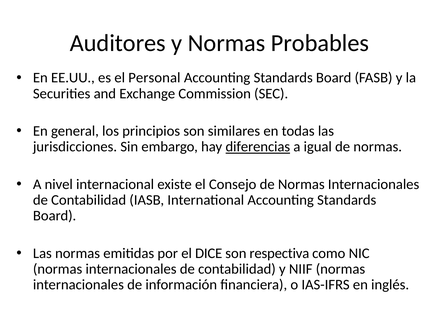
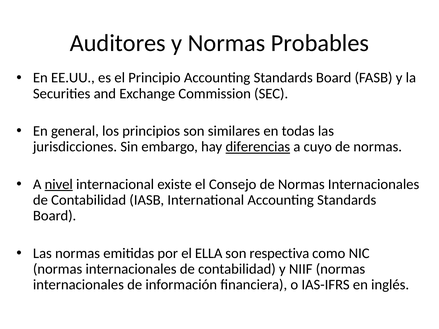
Personal: Personal -> Principio (154, 78)
igual: igual -> cuyo (318, 147)
nivel underline: none -> present (59, 184)
DICE: DICE -> ELLA (209, 253)
